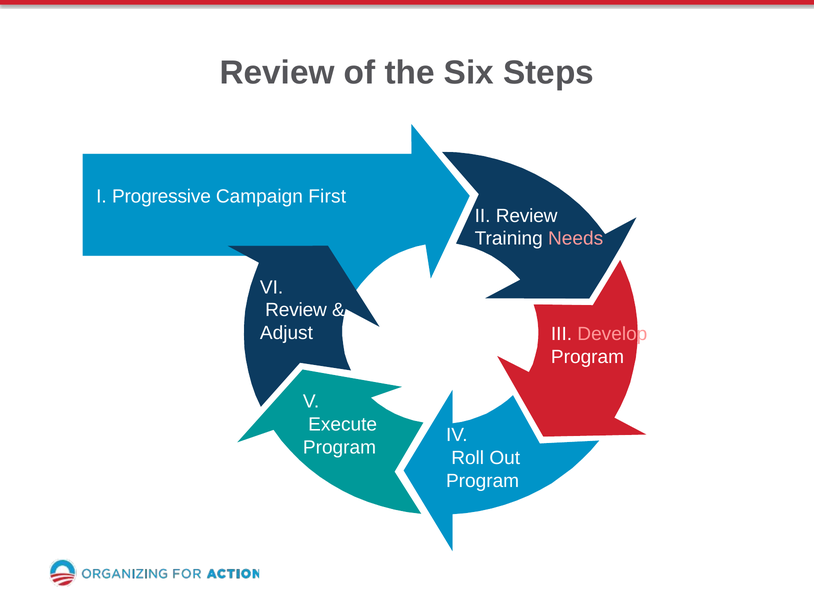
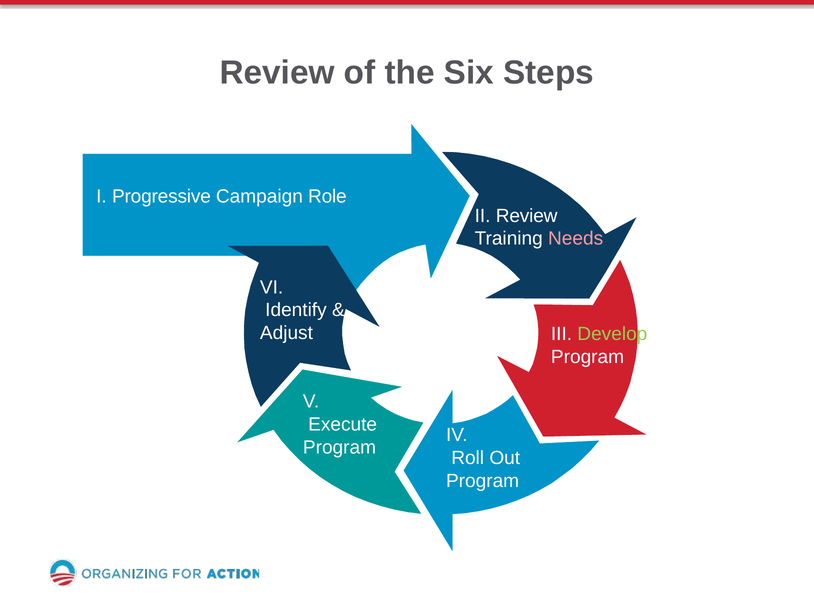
First: First -> Role (327, 197)
Review: Review -> Identify (296, 310)
Develop colour: pink -> light green (612, 334)
